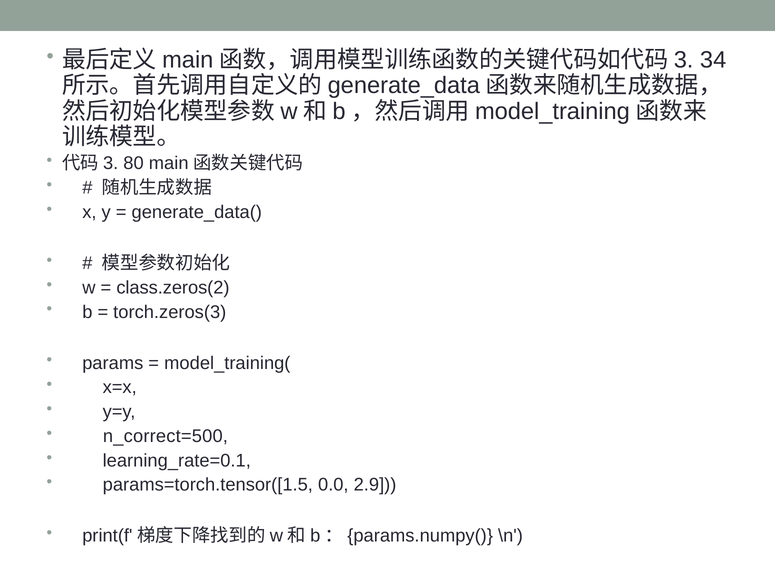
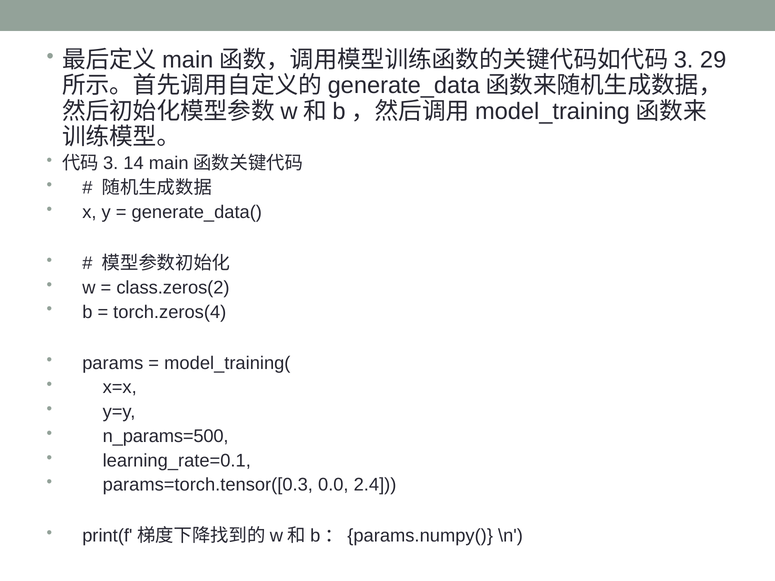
34: 34 -> 29 (713, 60)
80: 80 -> 14 (134, 163)
torch.zeros(3: torch.zeros(3 -> torch.zeros(4 (170, 312)
n_correct=500: n_correct=500 -> n_params=500 (166, 436)
params=torch.tensor([1.5: params=torch.tensor([1.5 -> params=torch.tensor([0.3 (208, 485)
2.9: 2.9 -> 2.4 (375, 485)
